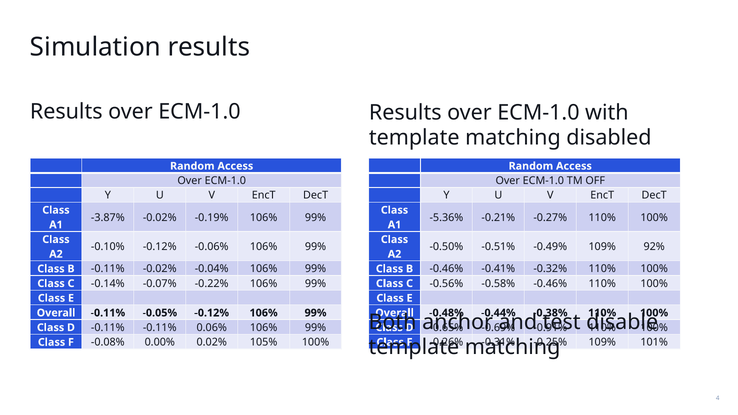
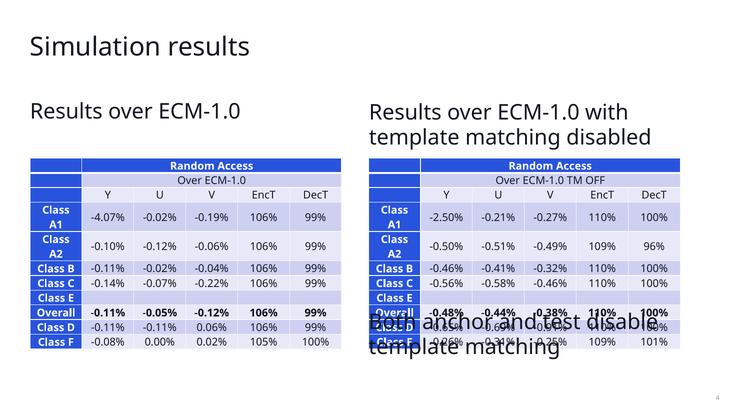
-3.87%: -3.87% -> -4.07% (108, 218)
-5.36%: -5.36% -> -2.50% (446, 218)
92%: 92% -> 96% (654, 247)
